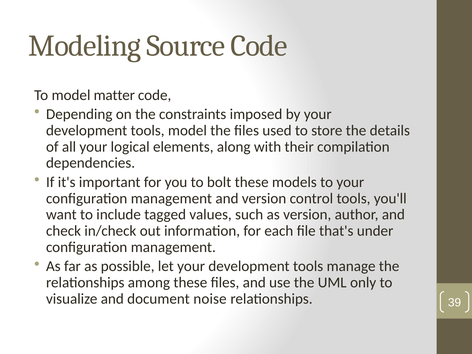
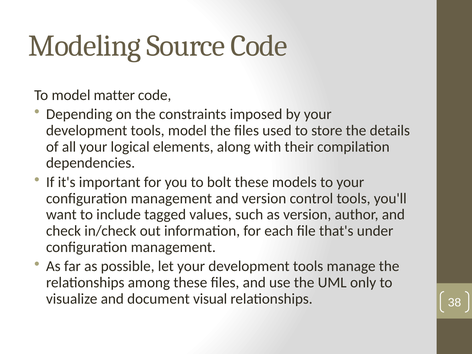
noise: noise -> visual (210, 299)
39: 39 -> 38 (455, 303)
